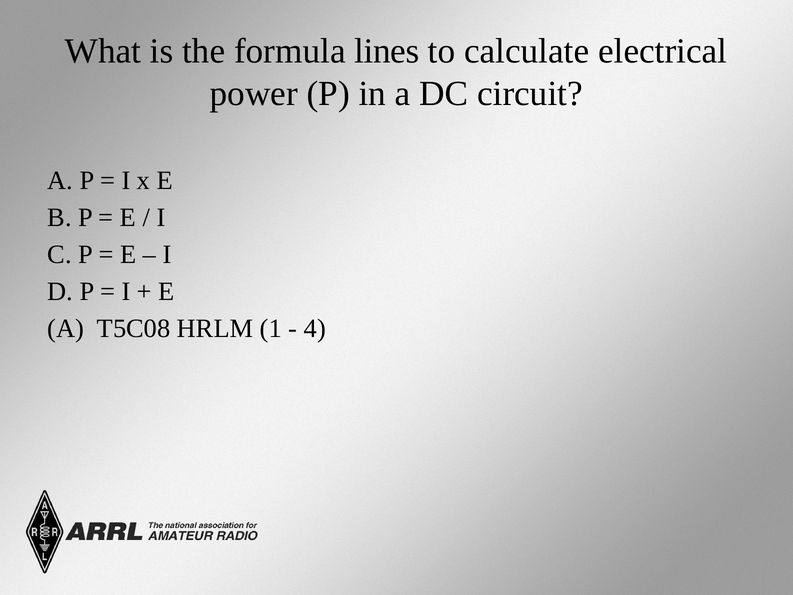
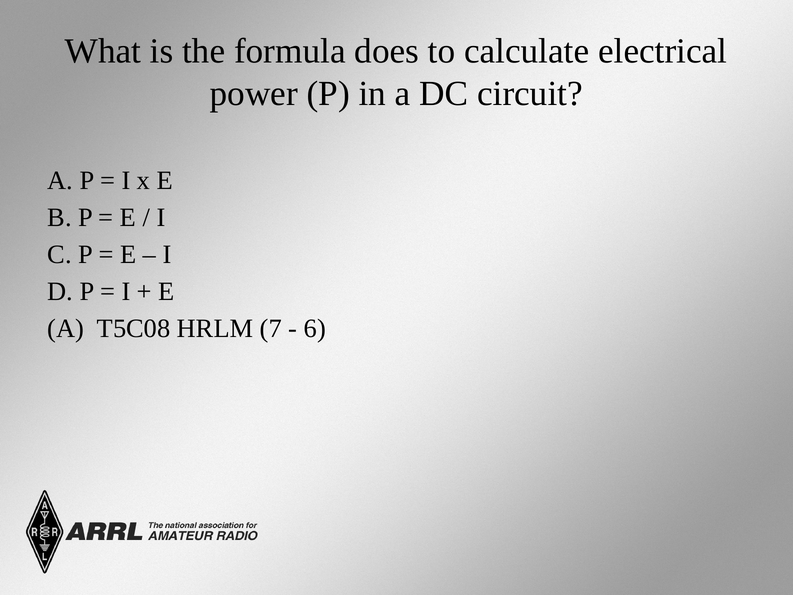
lines: lines -> does (387, 51)
1: 1 -> 7 (271, 328)
4: 4 -> 6 (315, 328)
